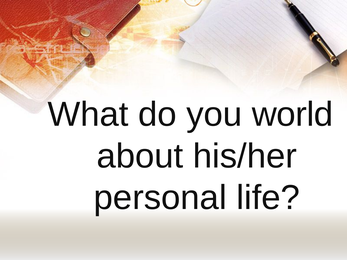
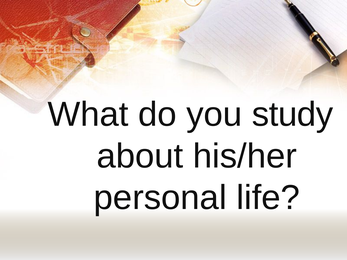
world: world -> study (293, 115)
